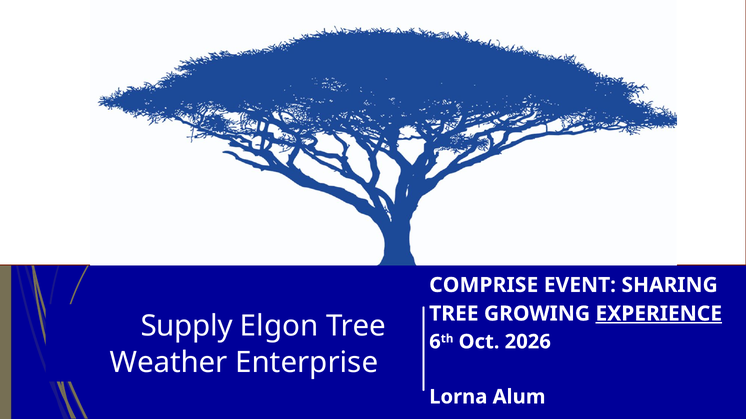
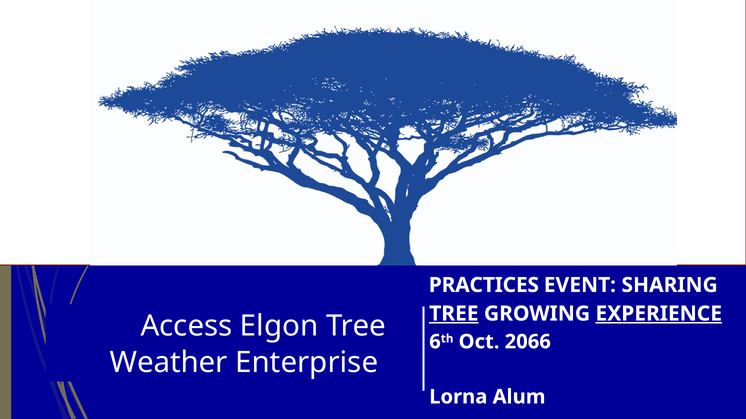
COMPRISE: COMPRISE -> PRACTICES (484, 285)
TREE underline: none -> present (454, 314)
Supply: Supply -> Access (186, 327)
2026: 2026 -> 2066 (528, 342)
